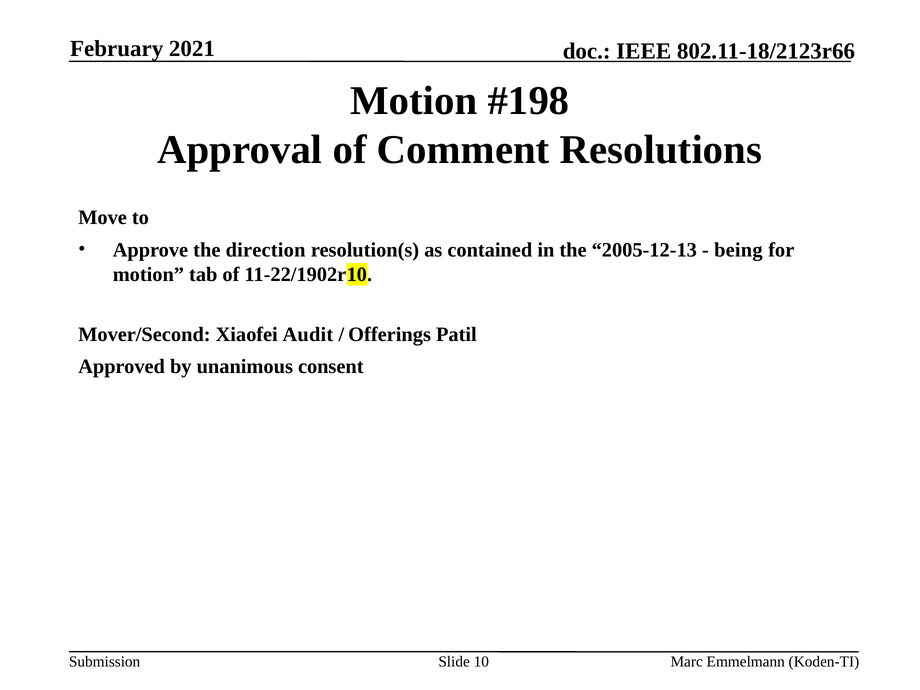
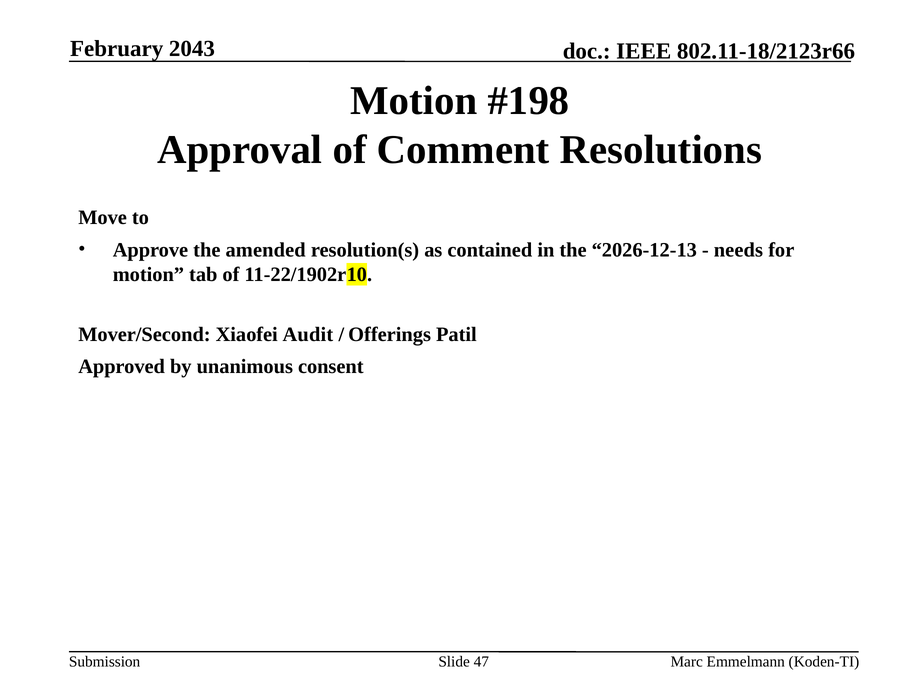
2021: 2021 -> 2043 (192, 49)
direction: direction -> amended (266, 250)
2005-12-13: 2005-12-13 -> 2026-12-13 (644, 250)
being: being -> needs (738, 250)
10: 10 -> 47 (481, 662)
